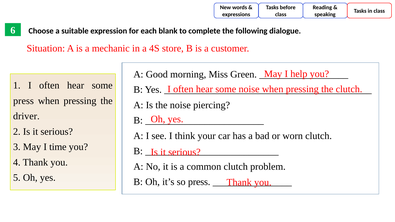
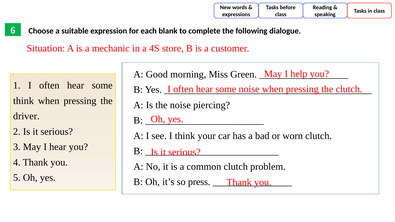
press: press -> think (23, 101)
I time: time -> hear (58, 147)
